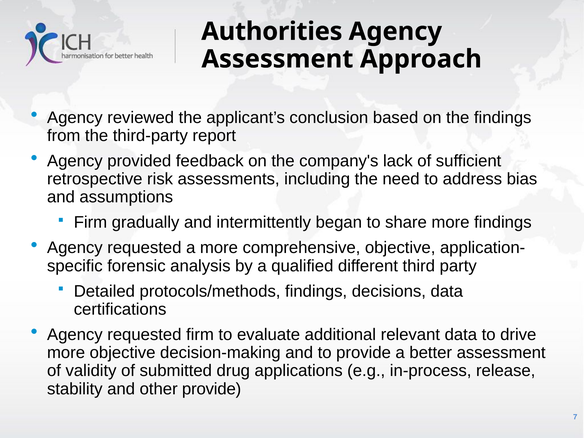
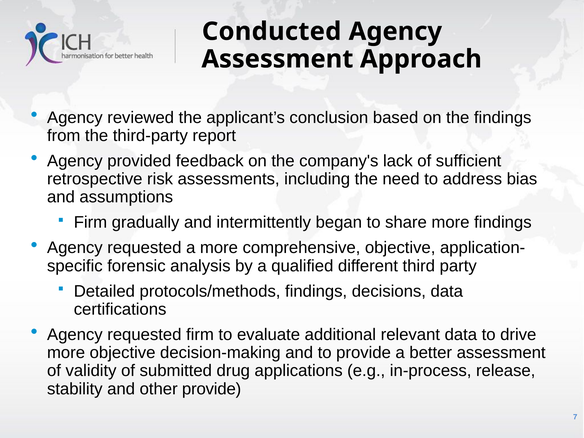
Authorities: Authorities -> Conducted (272, 31)
